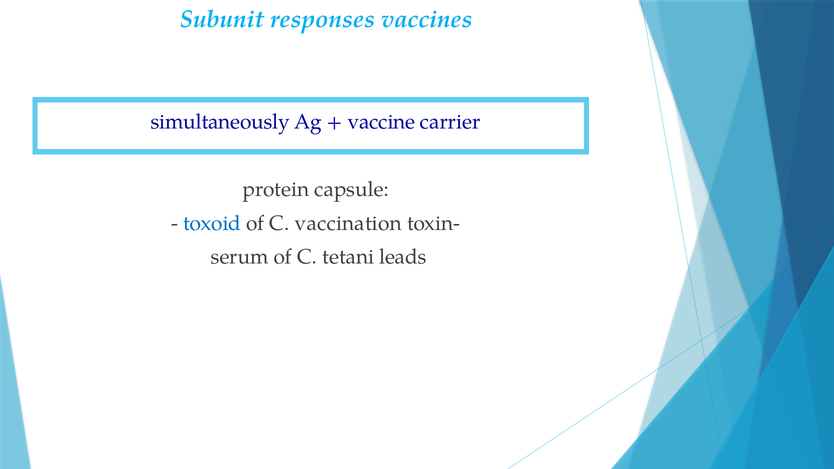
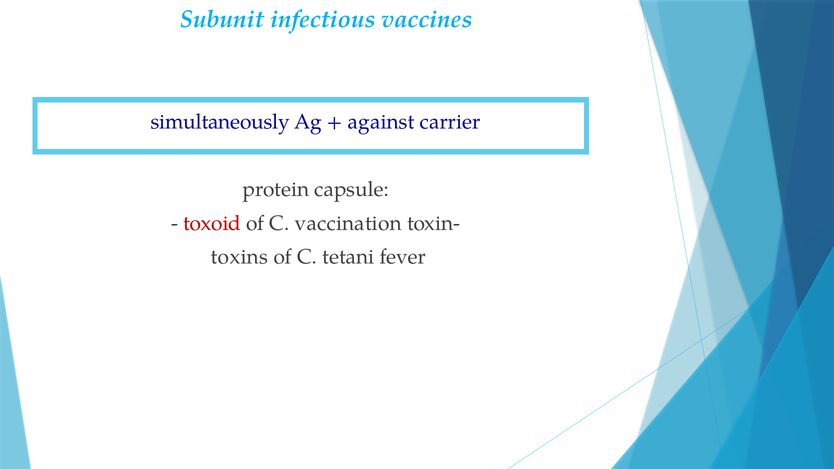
responses: responses -> infectious (323, 19)
vaccine: vaccine -> against (381, 122)
toxoid colour: blue -> red (212, 223)
serum: serum -> toxins (239, 257)
leads: leads -> fever (403, 257)
